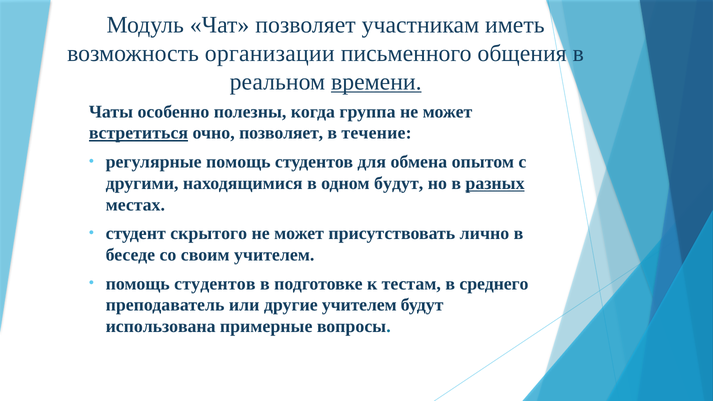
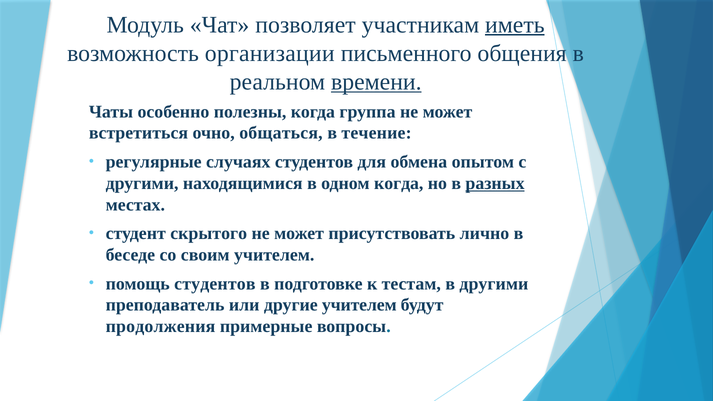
иметь underline: none -> present (515, 25)
встретиться underline: present -> none (139, 133)
очно позволяет: позволяет -> общаться (281, 133)
регулярные помощь: помощь -> случаях (238, 162)
одном будут: будут -> когда (399, 183)
в среднего: среднего -> другими (494, 284)
использована: использована -> продолжения (161, 326)
